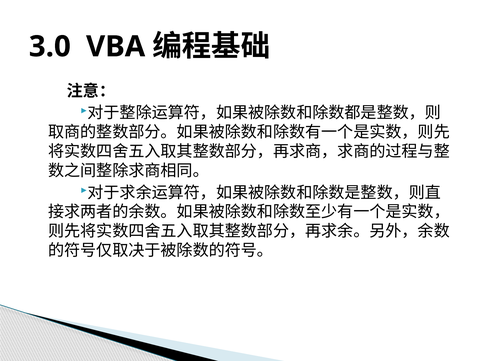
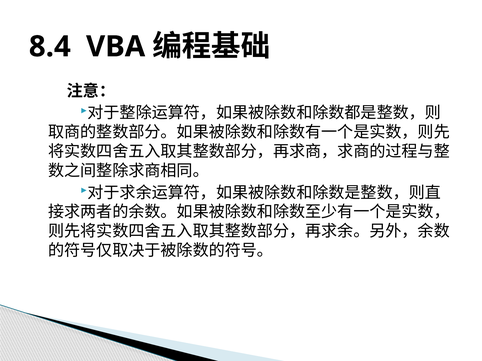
3.0: 3.0 -> 8.4 (50, 47)
